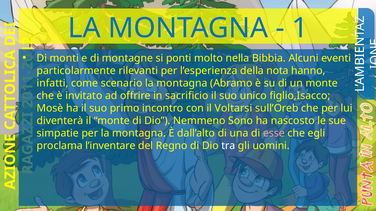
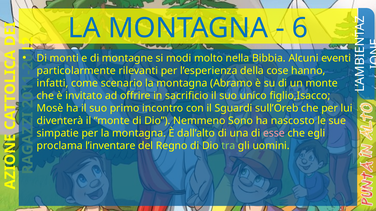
1: 1 -> 6 (300, 28)
ponti: ponti -> modi (179, 58)
nota: nota -> cose (278, 71)
Voltarsi: Voltarsi -> Sguardi (234, 108)
tra colour: white -> light green (228, 146)
